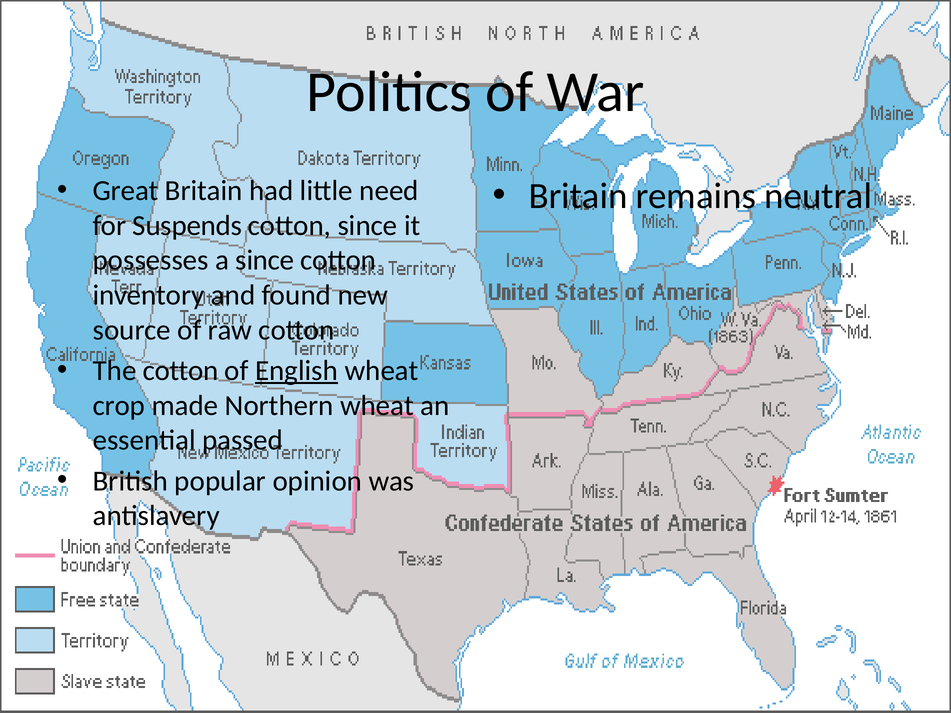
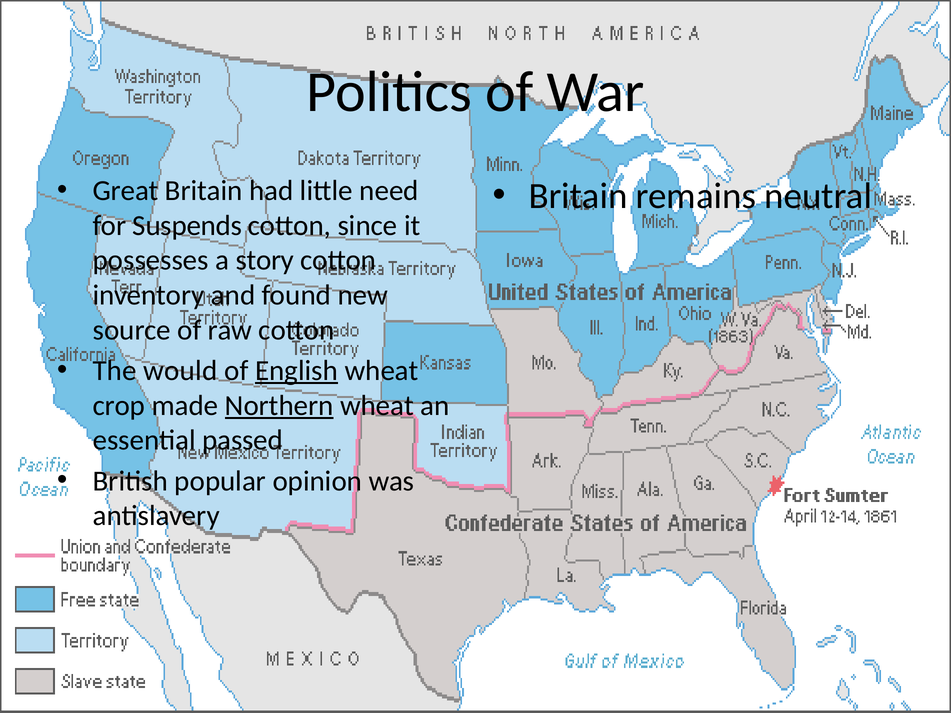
a since: since -> story (265, 260)
The cotton: cotton -> would (180, 371)
Northern underline: none -> present (279, 406)
